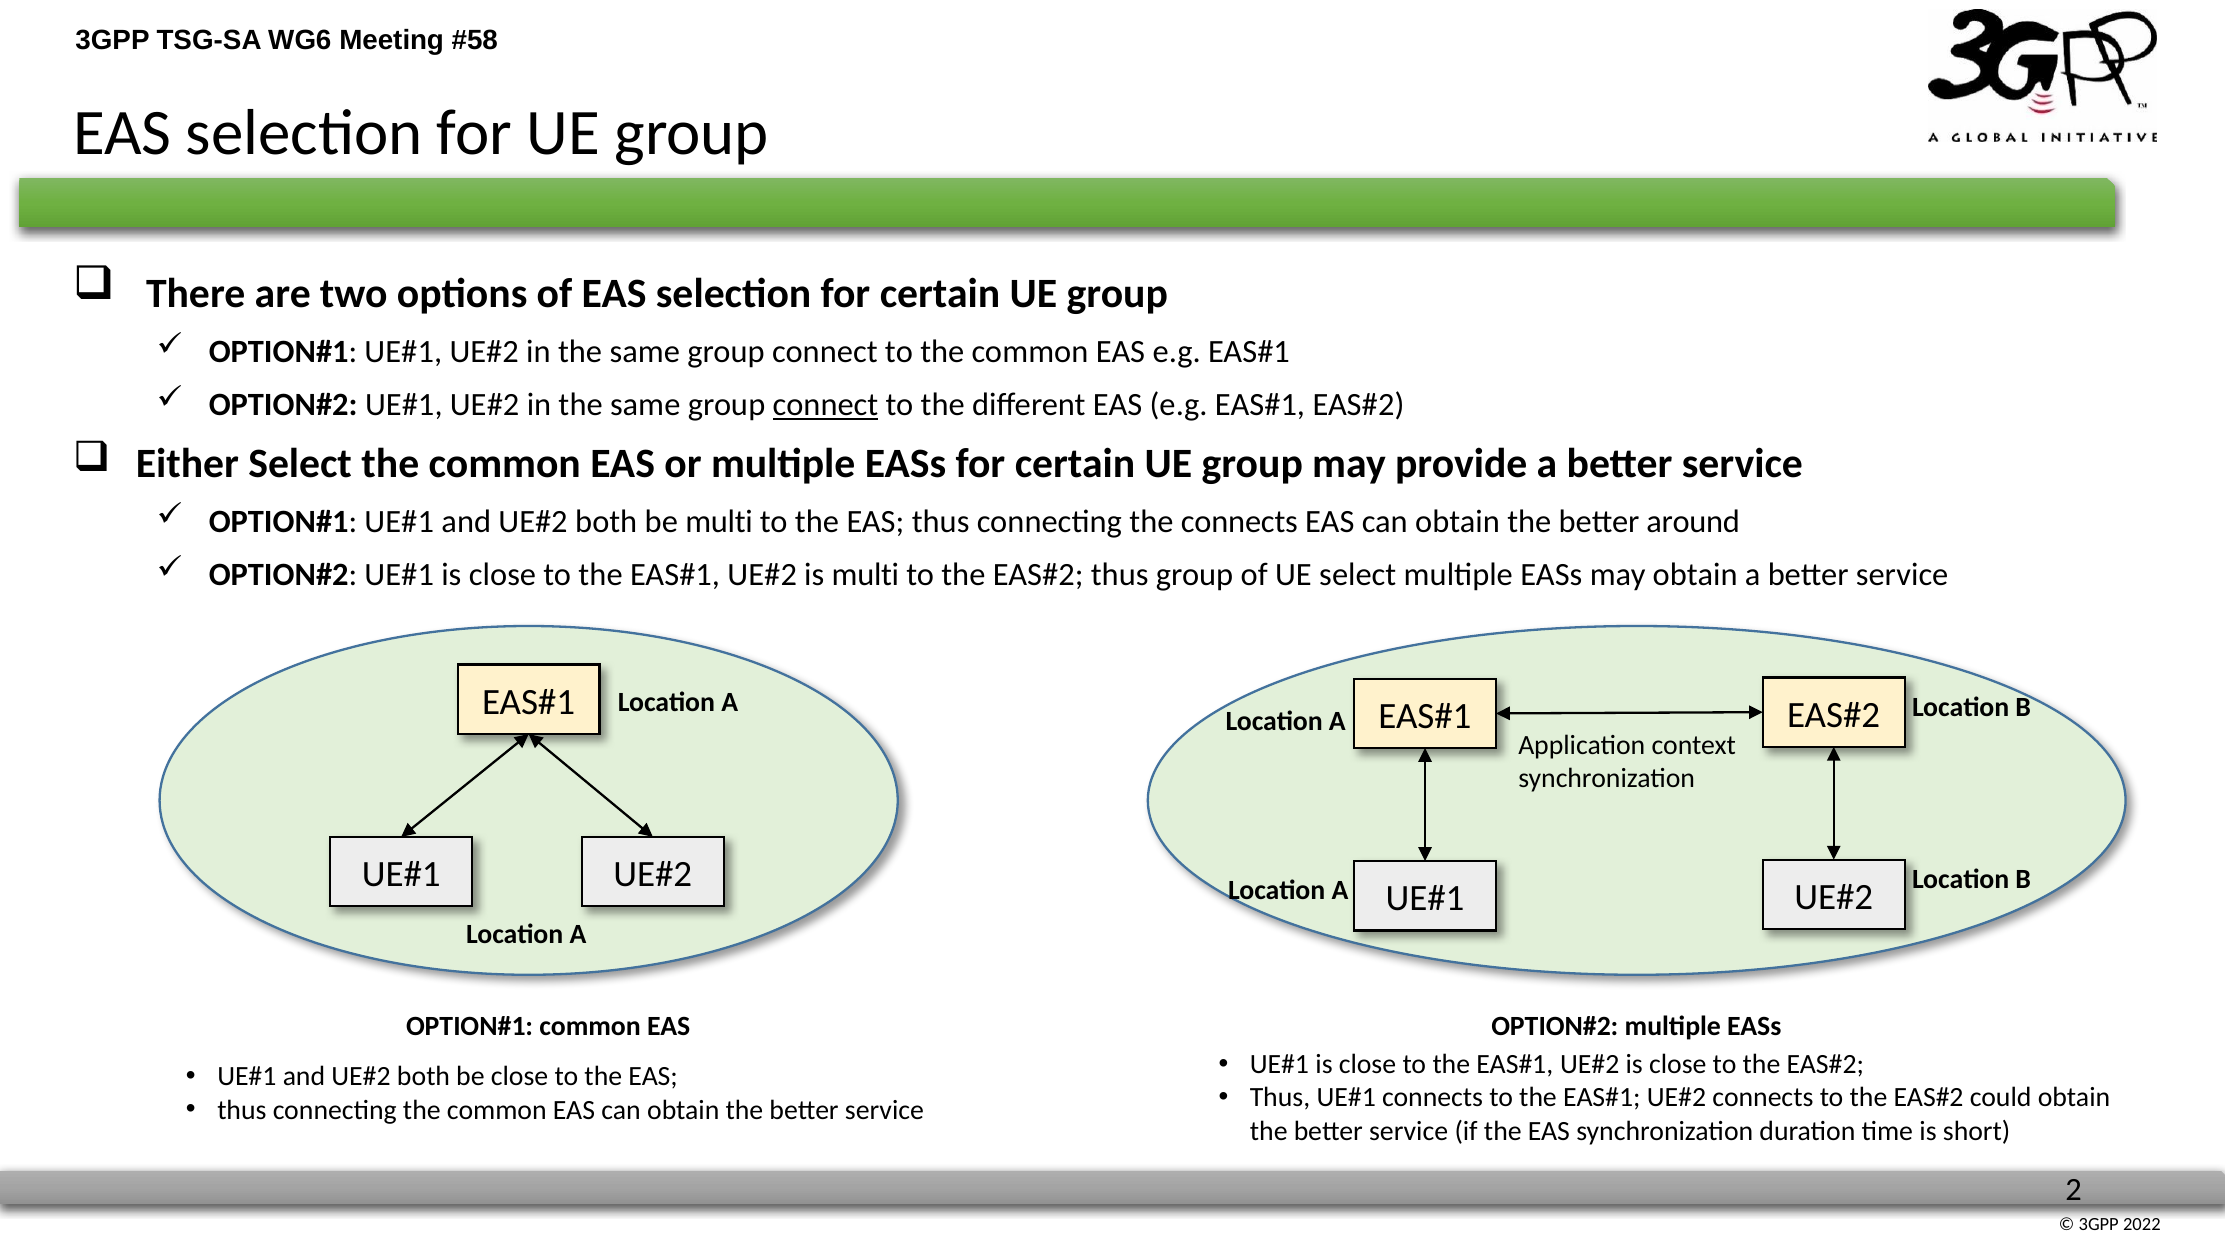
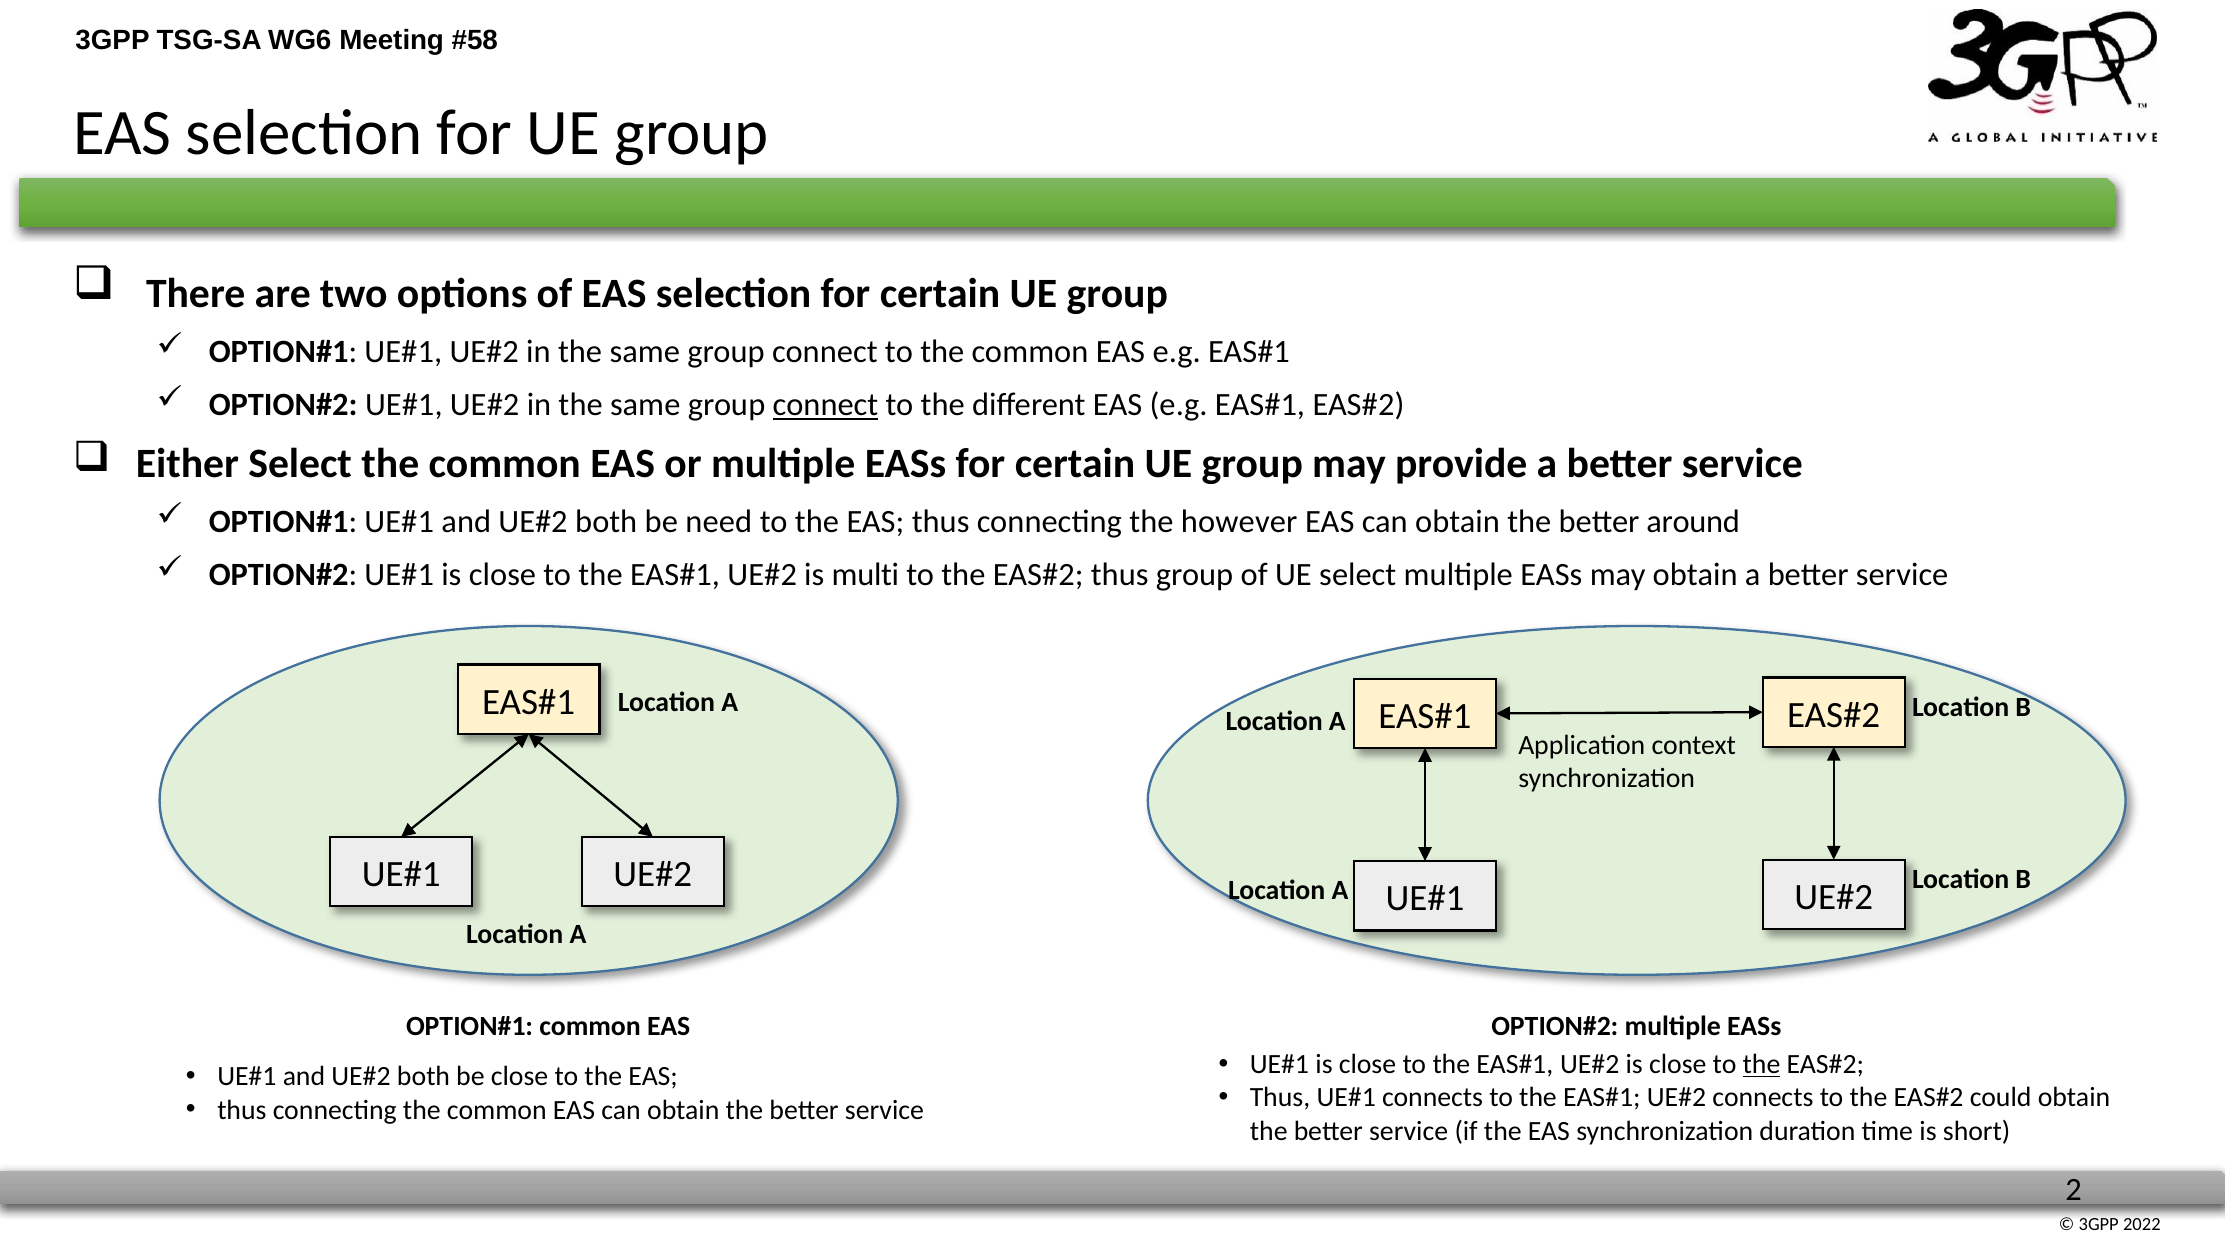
be multi: multi -> need (719, 522)
the connects: connects -> however (1239, 522)
the underline: none -> present (1761, 1064)
